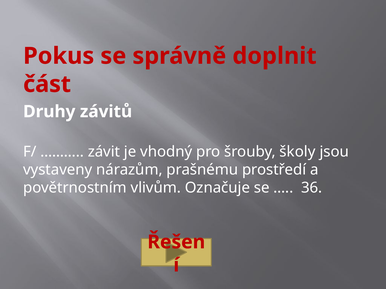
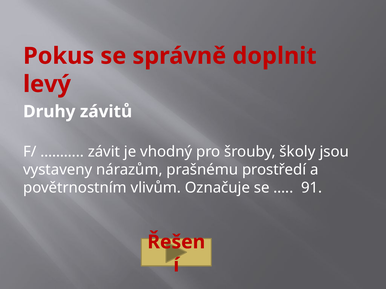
část: část -> levý (47, 84)
36: 36 -> 91 (312, 188)
